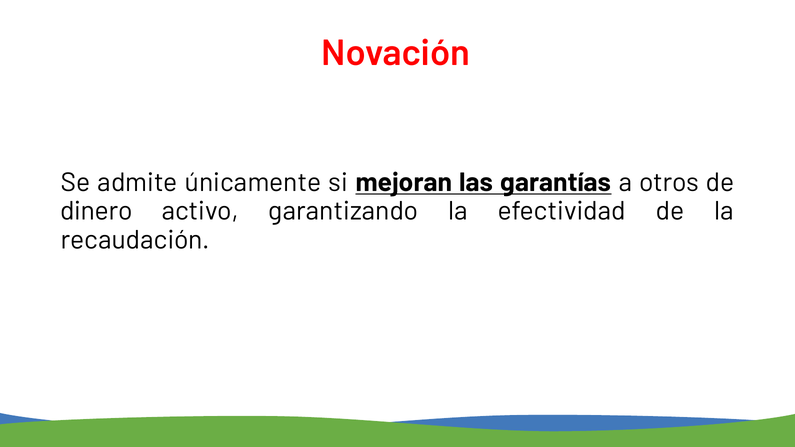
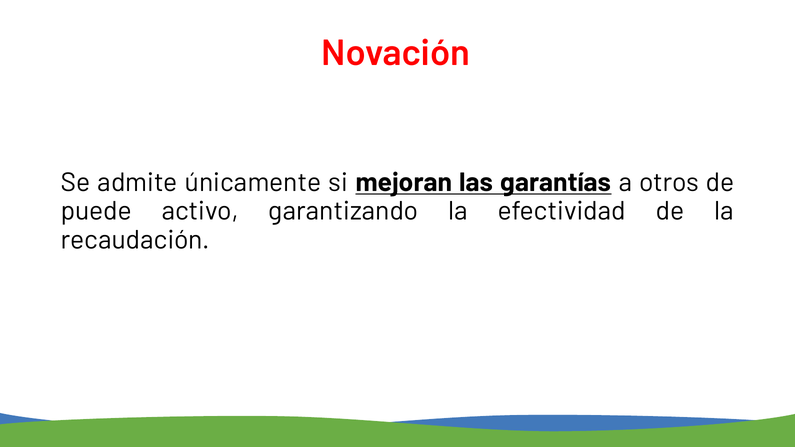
dinero: dinero -> puede (96, 211)
